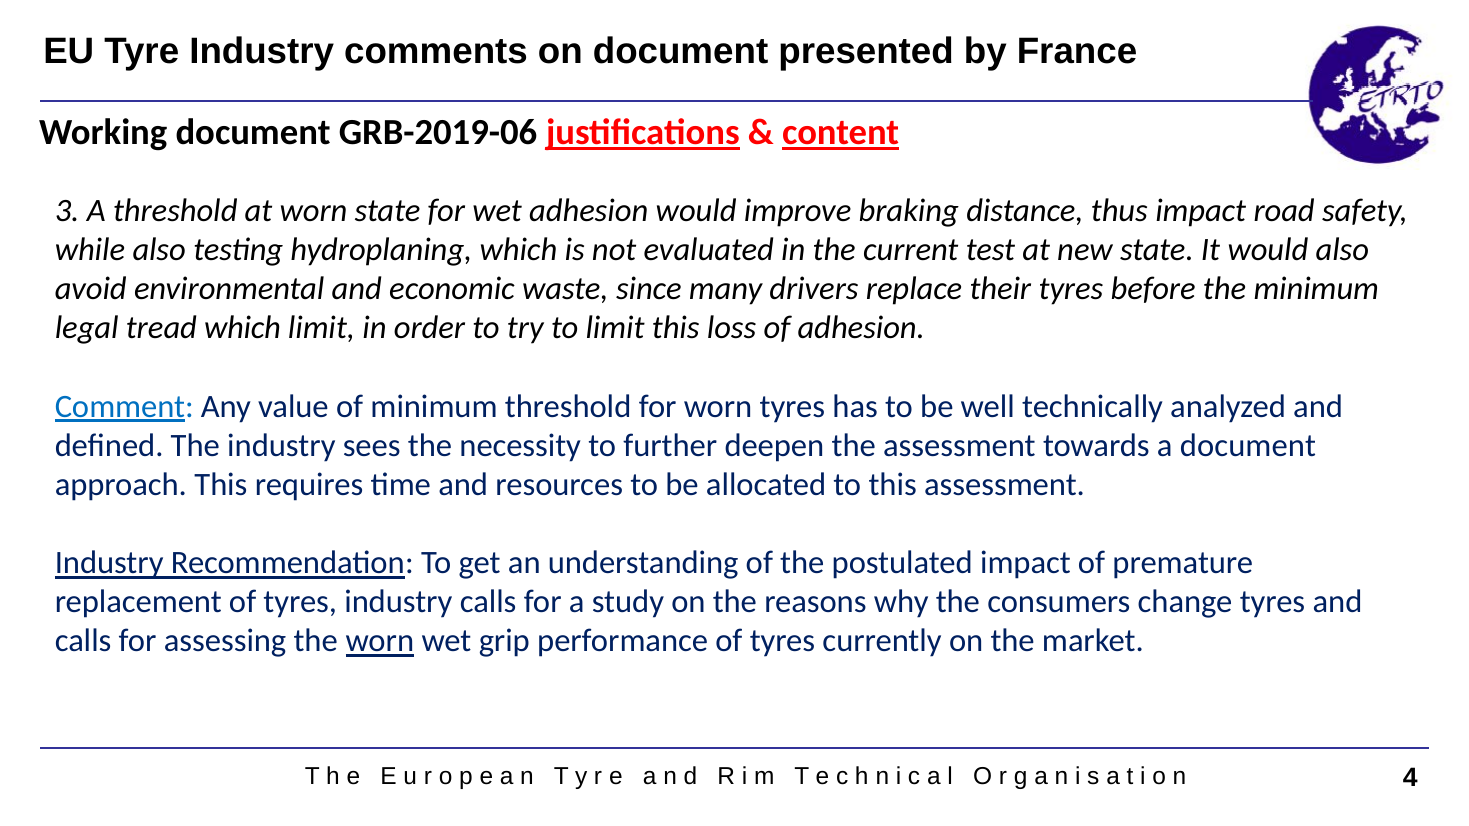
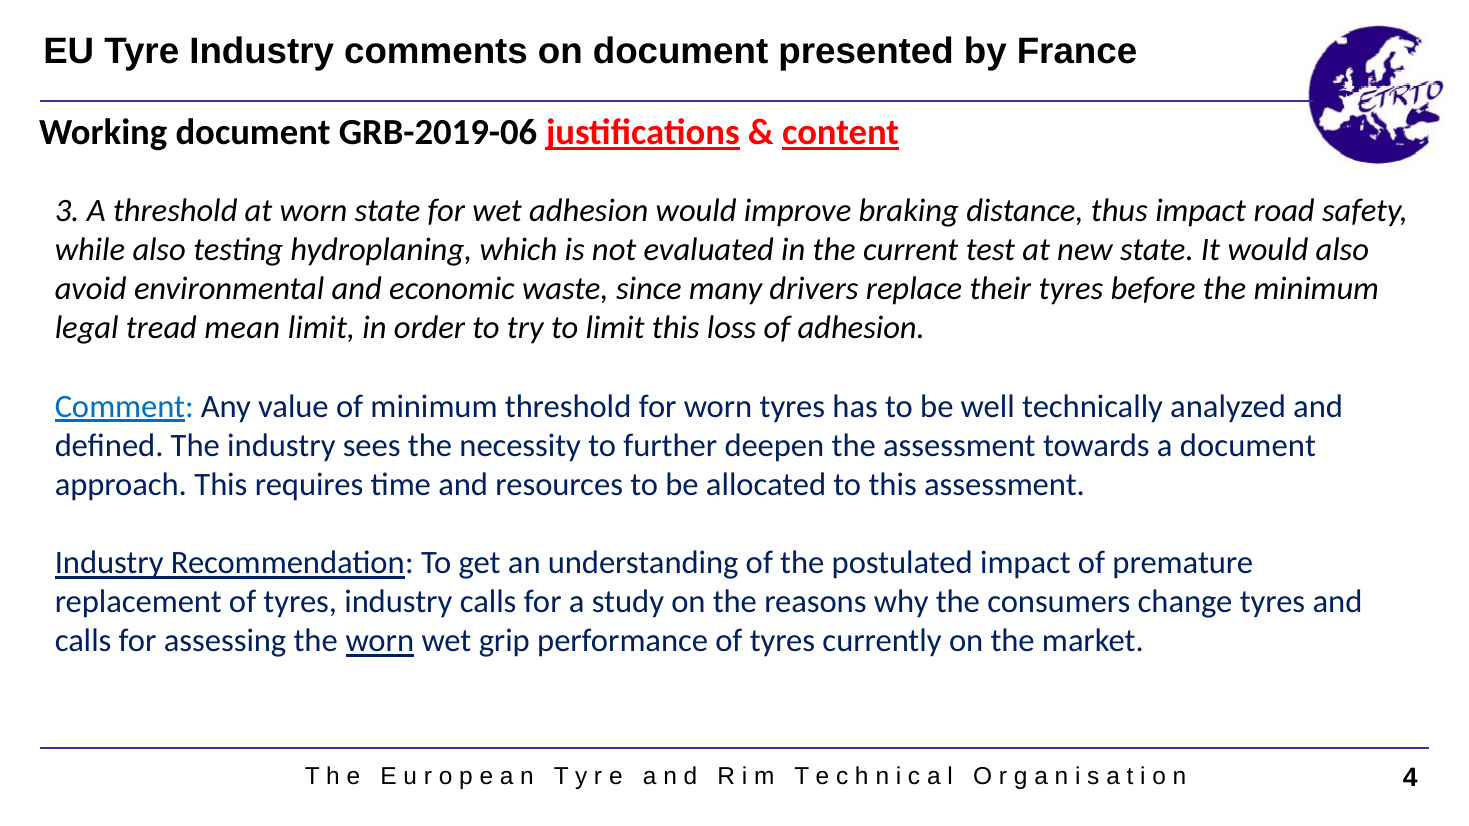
tread which: which -> mean (242, 328)
